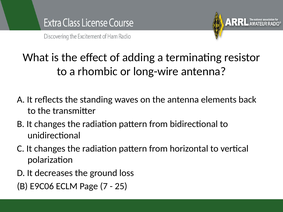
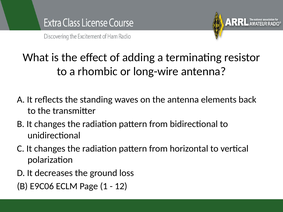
7: 7 -> 1 (104, 186)
25: 25 -> 12 (121, 186)
